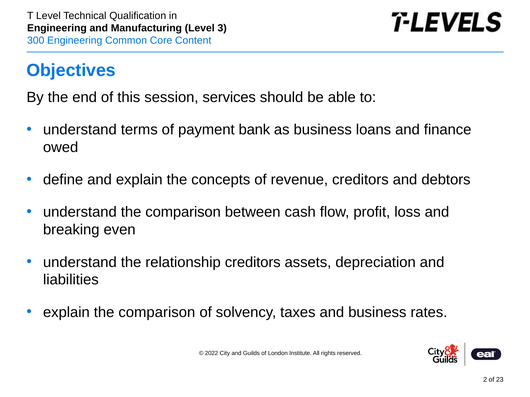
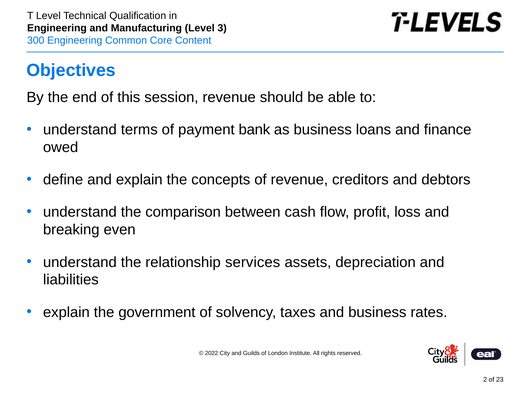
session services: services -> revenue (229, 98)
relationship creditors: creditors -> services (253, 262)
explain the comparison: comparison -> government (157, 313)
